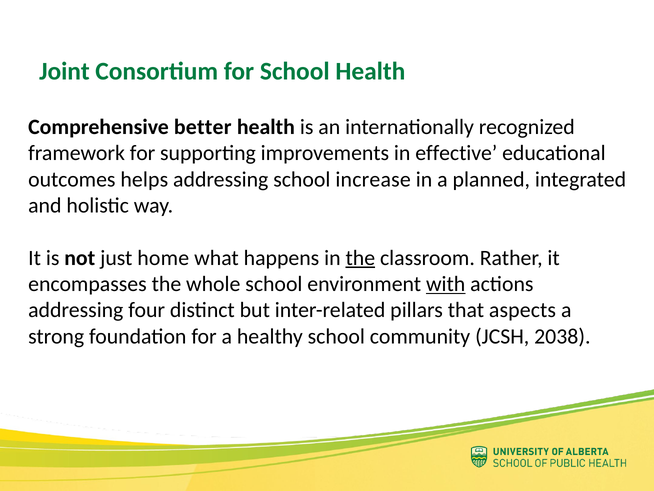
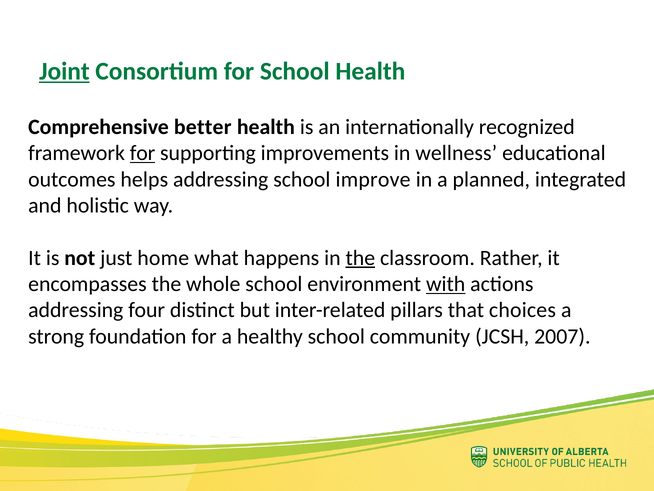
Joint underline: none -> present (64, 71)
for underline: none -> present (143, 153)
effective: effective -> wellness (456, 153)
increase: increase -> improve (373, 179)
aspects: aspects -> choices (522, 310)
2038: 2038 -> 2007 (562, 336)
